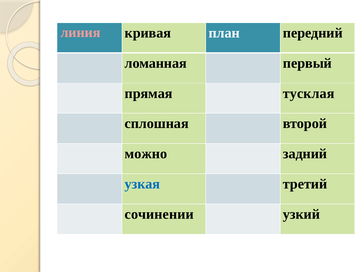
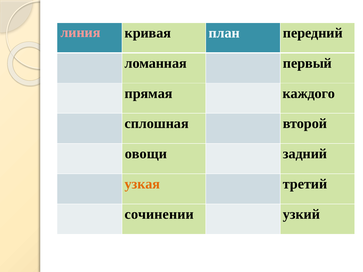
тусклая: тусклая -> каждого (309, 93)
можно: можно -> овощи (146, 154)
узкая colour: blue -> orange (142, 184)
